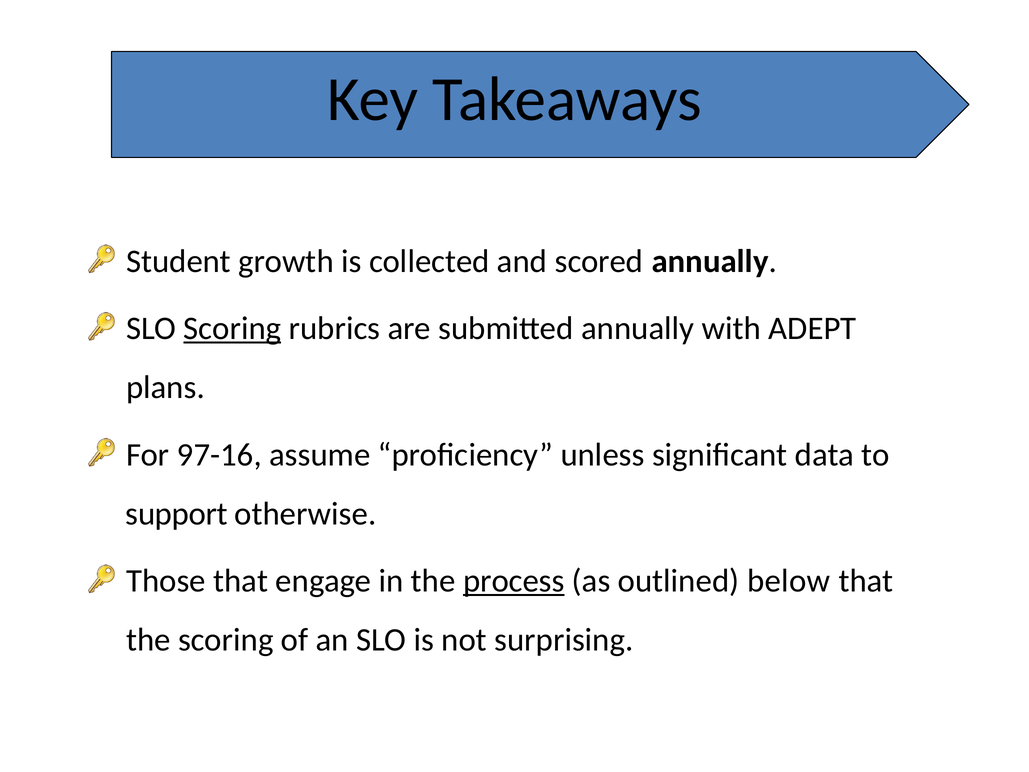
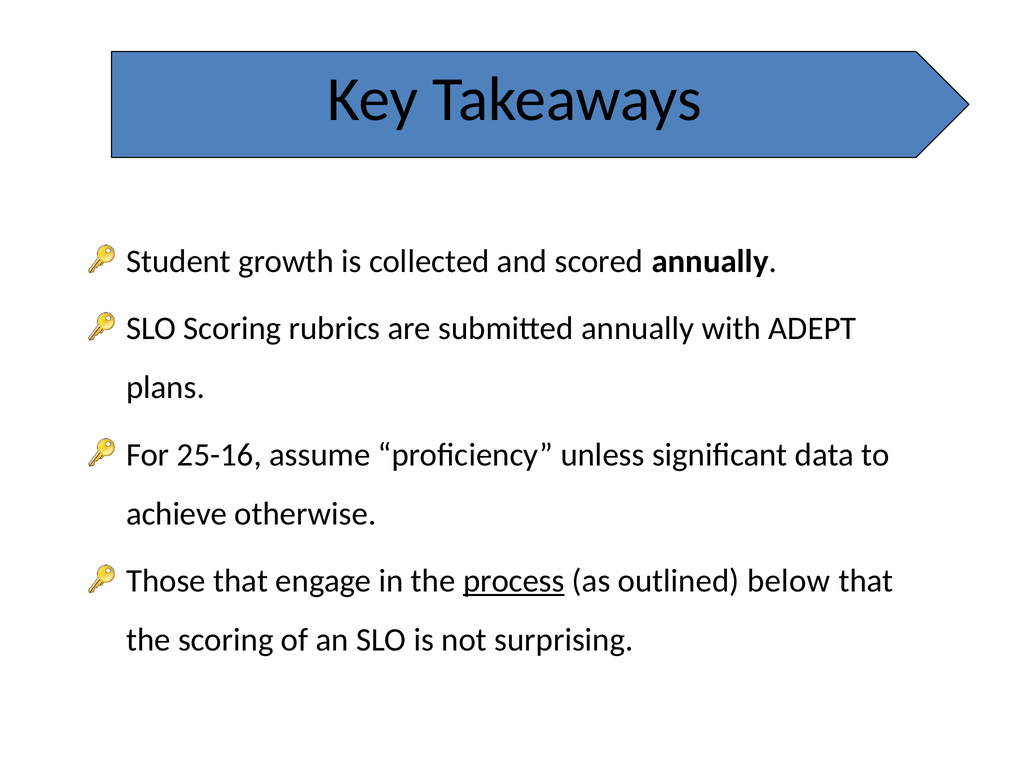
Scoring underline: present -> none (232, 328)
97-16: 97-16 -> 25-16 (219, 455)
support: support -> achieve (177, 514)
